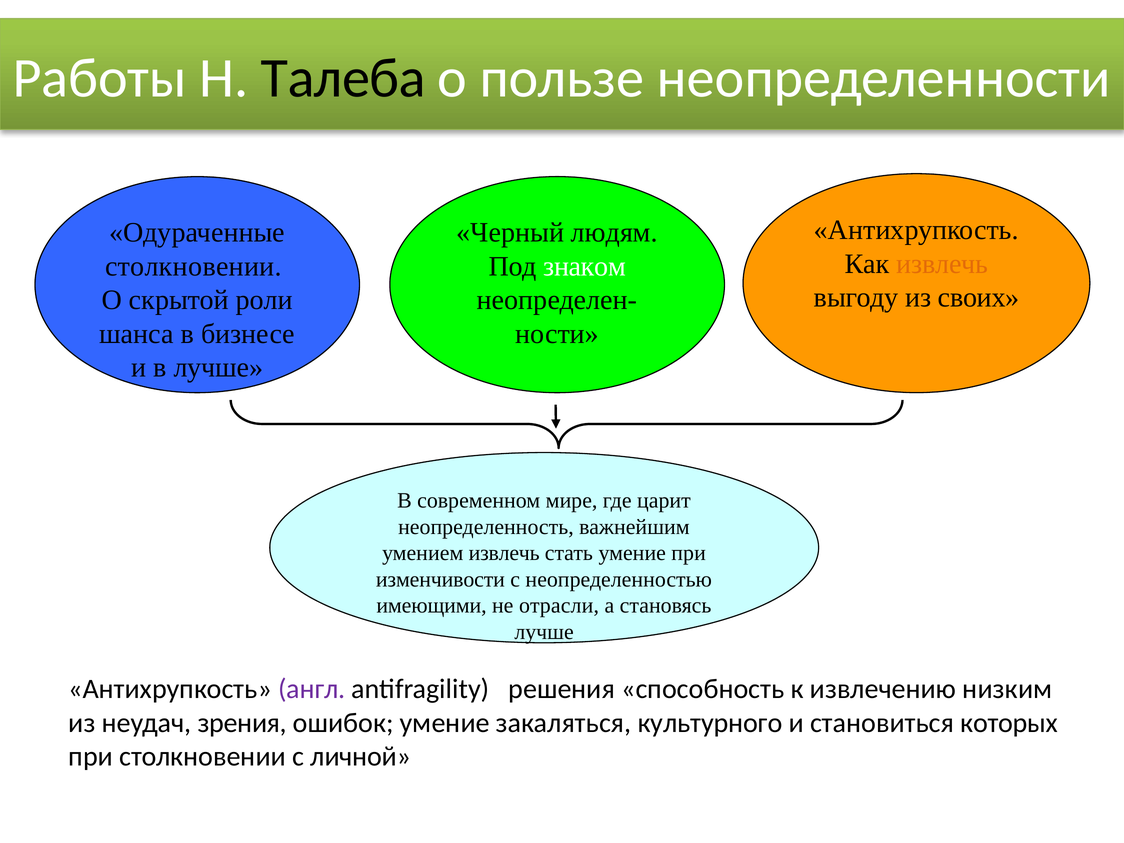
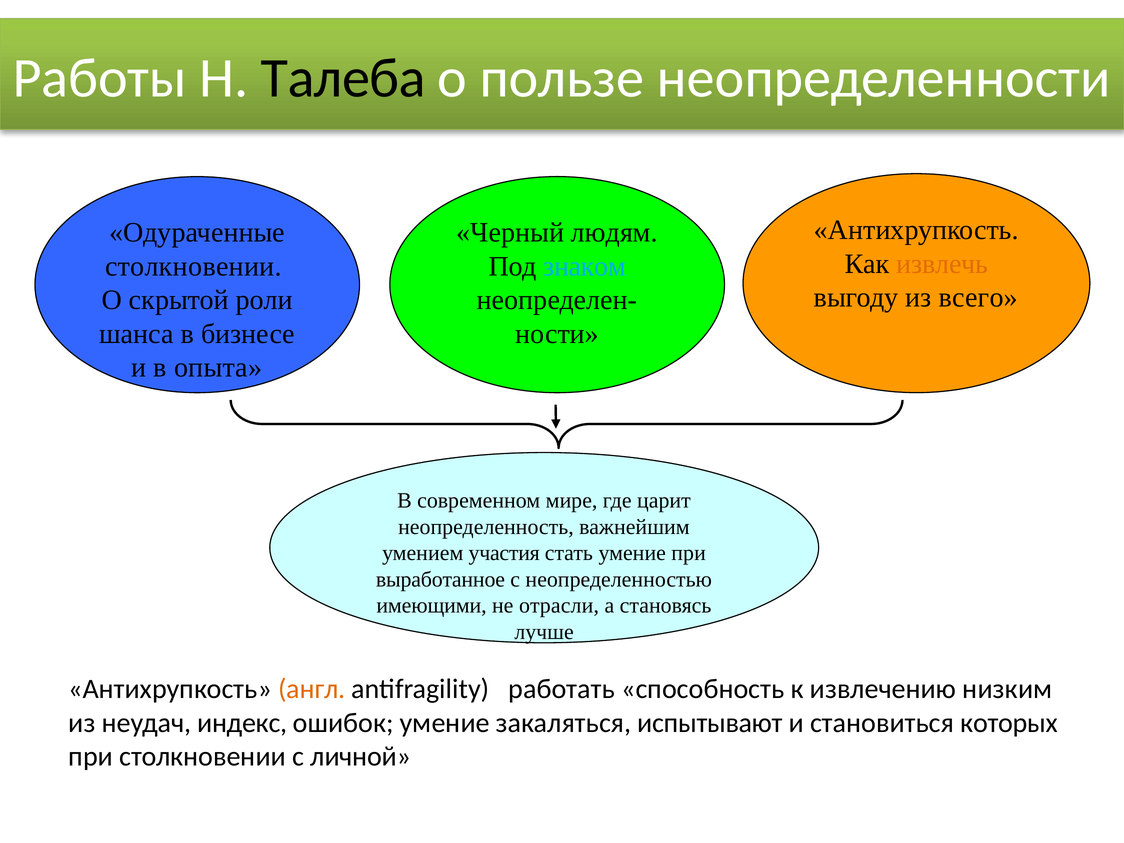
знаком colour: white -> light blue (585, 266)
своих: своих -> всего (978, 298)
в лучше: лучше -> опыта (218, 368)
умением извлечь: извлечь -> участия (504, 553)
изменчивости: изменчивости -> выработанное (440, 579)
англ colour: purple -> orange (312, 689)
решения: решения -> работать (562, 689)
зрения: зрения -> индекс (242, 723)
культурного: культурного -> испытывают (710, 723)
